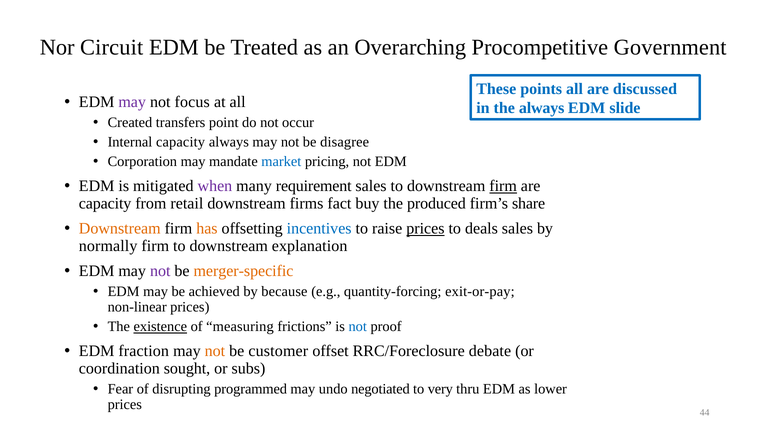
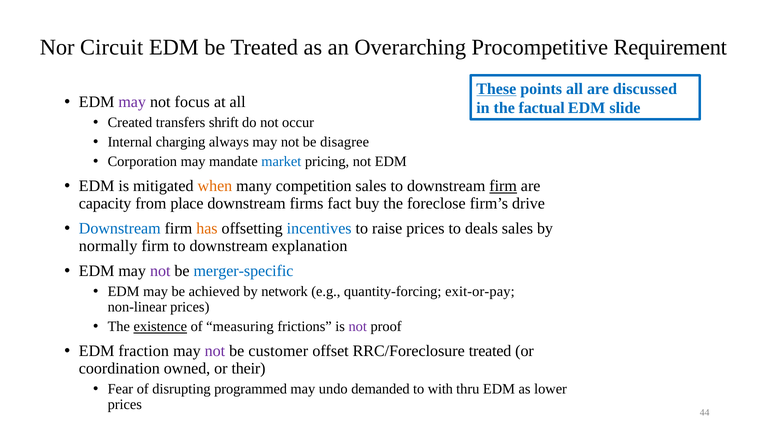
Government: Government -> Requirement (670, 48)
These underline: none -> present (496, 89)
the always: always -> factual (542, 108)
point: point -> shrift (224, 123)
Internal capacity: capacity -> charging (181, 142)
when colour: purple -> orange (215, 186)
requirement: requirement -> competition (314, 186)
retail: retail -> place (187, 203)
produced: produced -> foreclose (436, 203)
share: share -> drive (528, 203)
Downstream colour: orange -> blue (120, 229)
prices underline: present -> none (425, 229)
merger-specific colour: orange -> blue (243, 271)
because: because -> network (285, 292)
not colour: blue -> purple (358, 327)
not colour: orange -> purple (215, 351)
RRC/Foreclosure debate: debate -> treated (490, 351)
sought: sought -> owned (187, 368)
subs: subs -> their (249, 368)
negotiated: negotiated -> demanded (380, 389)
very: very -> with (440, 389)
